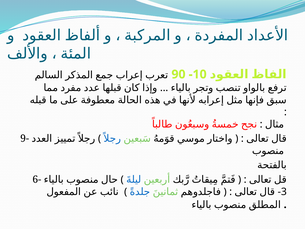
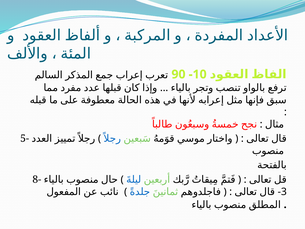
9-: 9- -> 5- (25, 138)
6-: 6- -> 8- (37, 179)
